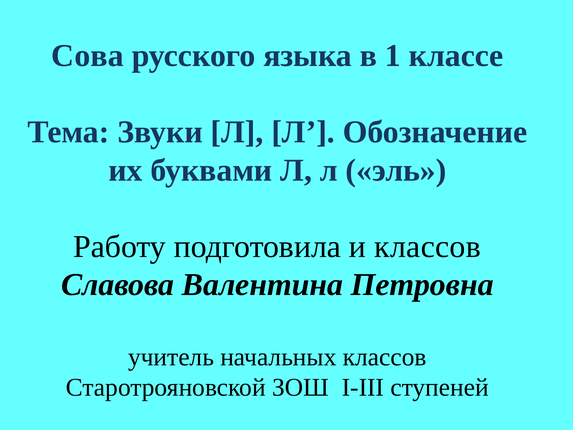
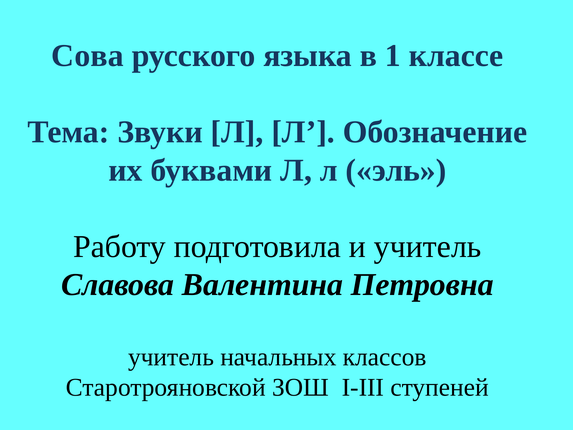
и классов: классов -> учитель (428, 246)
